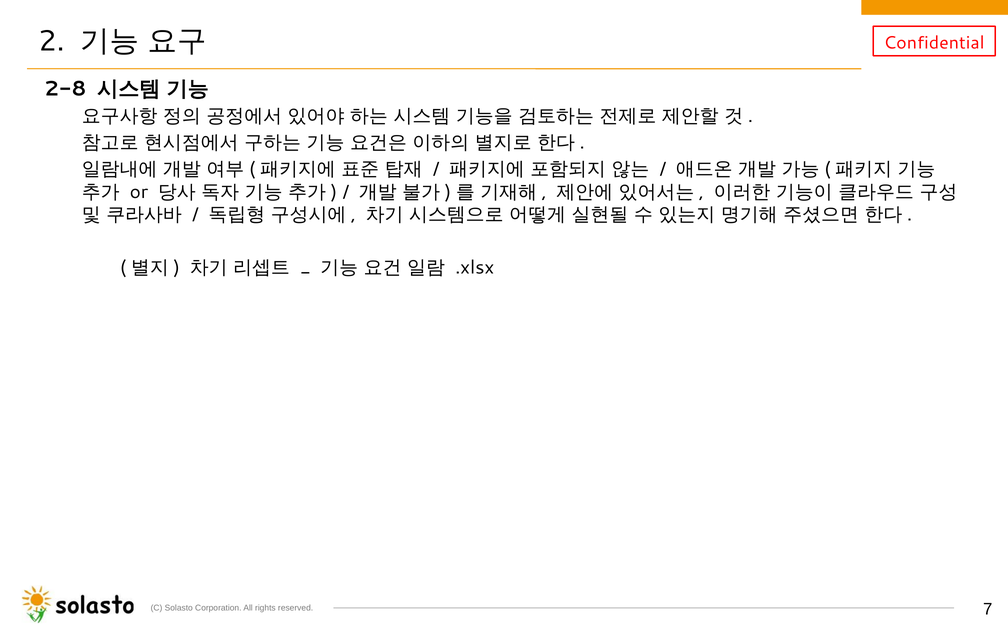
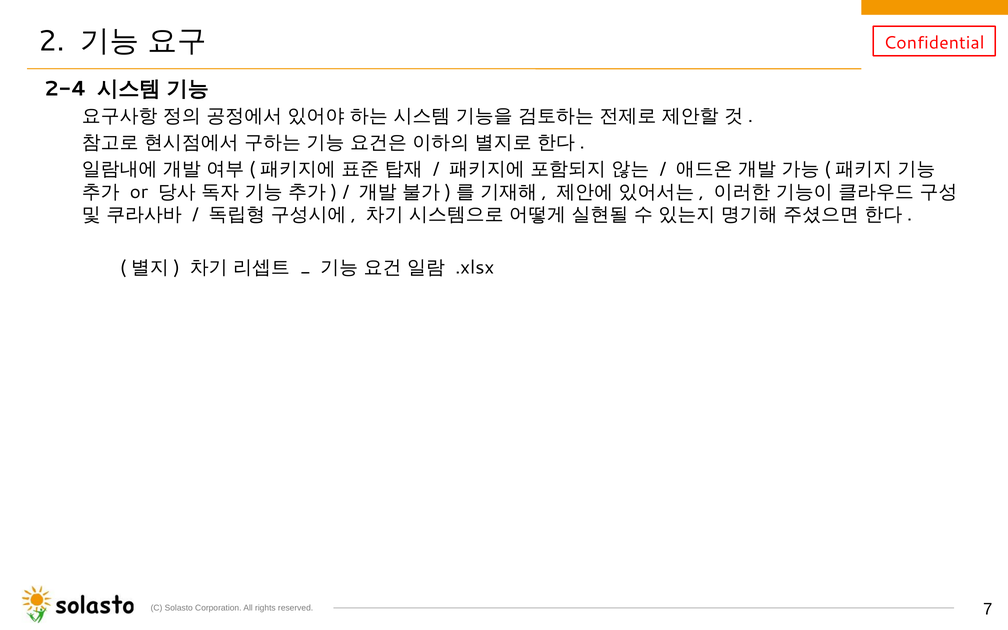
2-8: 2-8 -> 2-4 (65, 89)
